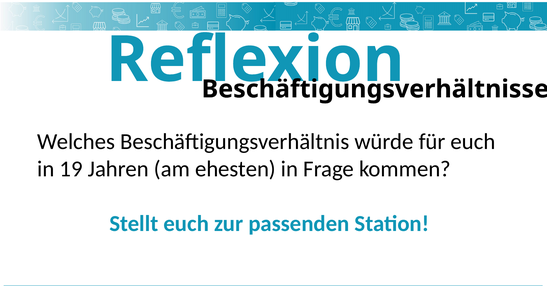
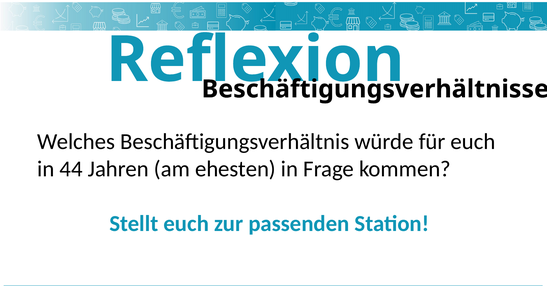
19: 19 -> 44 (71, 169)
